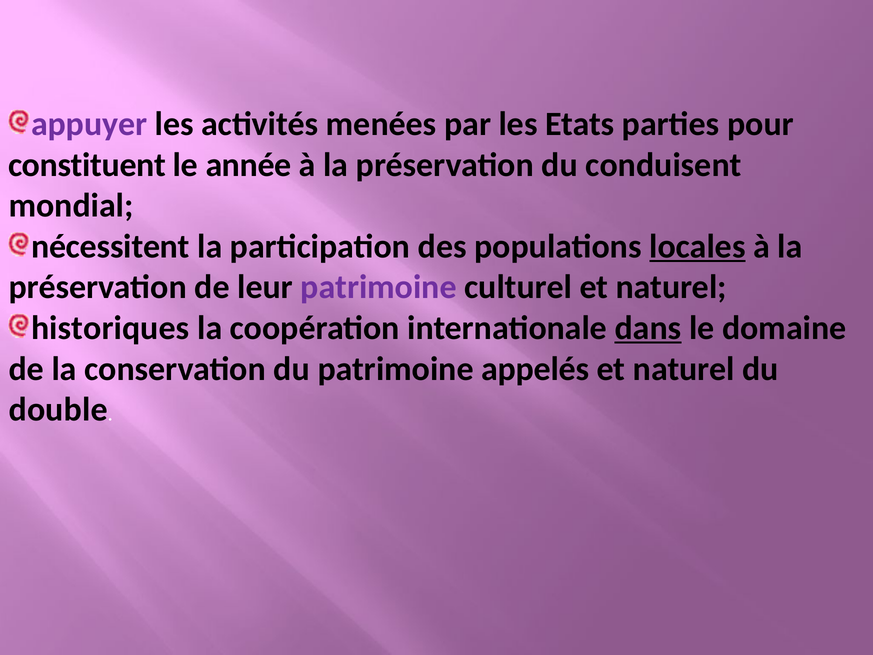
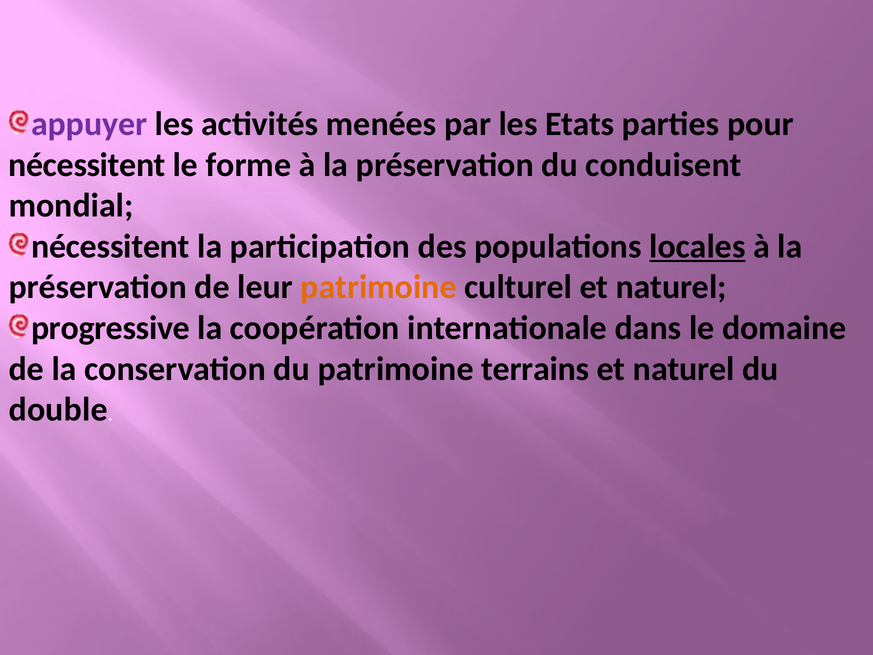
constituent: constituent -> nécessitent (87, 165)
année: année -> forme (248, 165)
patrimoine colour: purple -> orange (379, 287)
historiques: historiques -> progressive (110, 328)
dans underline: present -> none (648, 328)
appelés: appelés -> terrains (535, 369)
